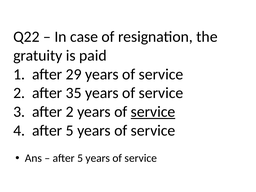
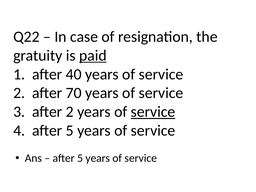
paid underline: none -> present (93, 56)
29: 29 -> 40 (74, 74)
35: 35 -> 70 (74, 93)
